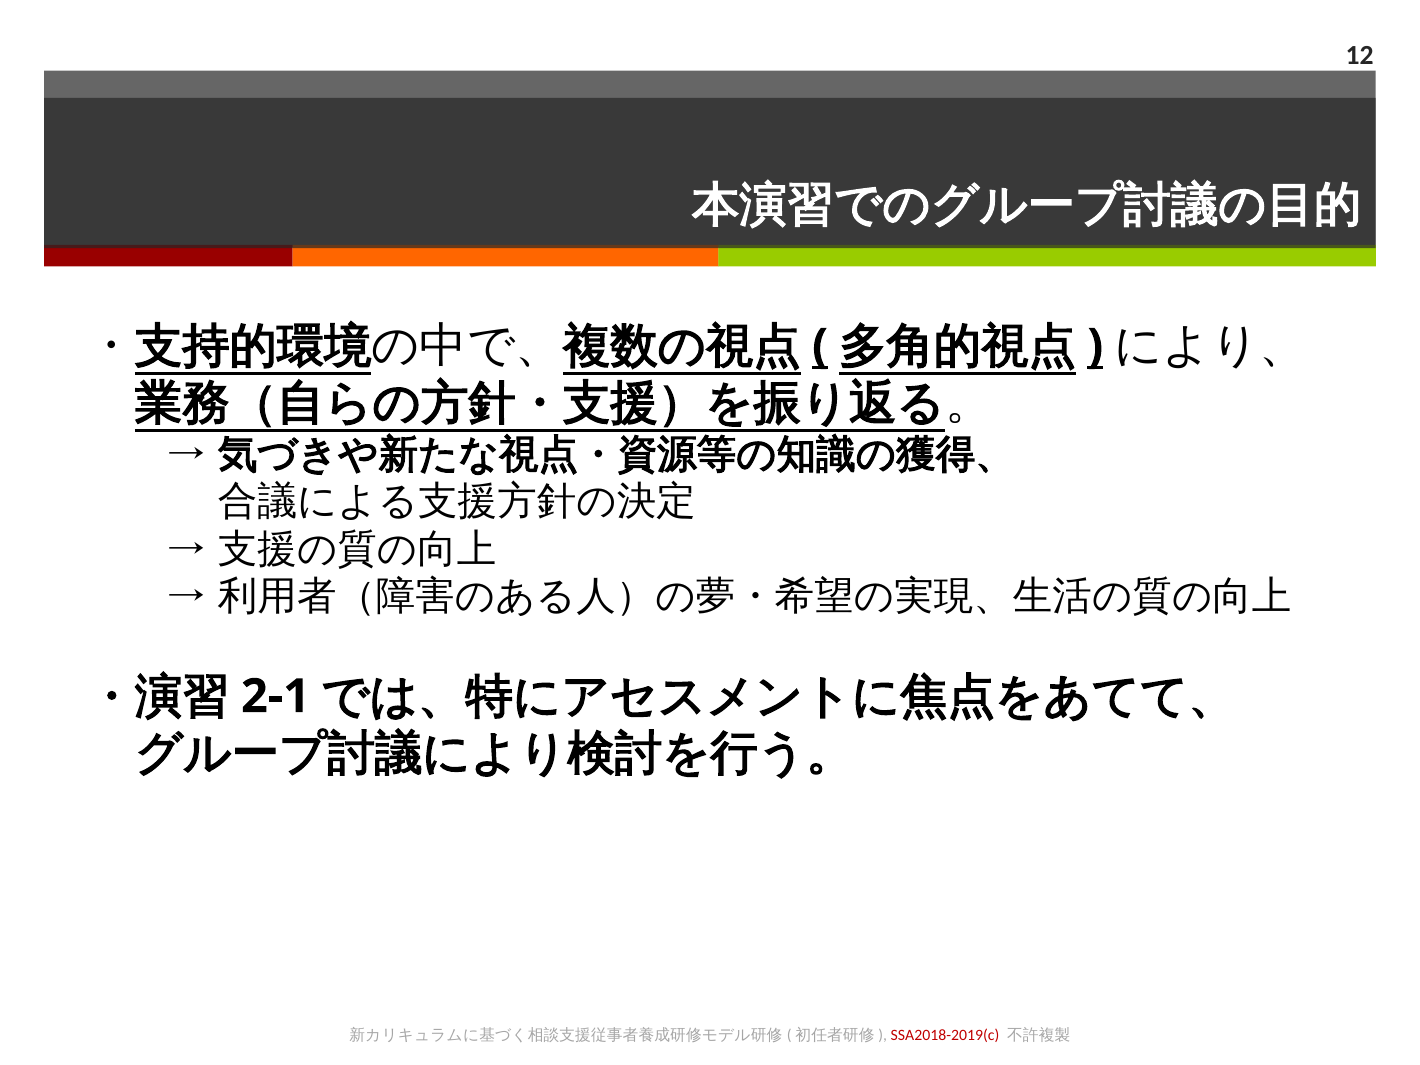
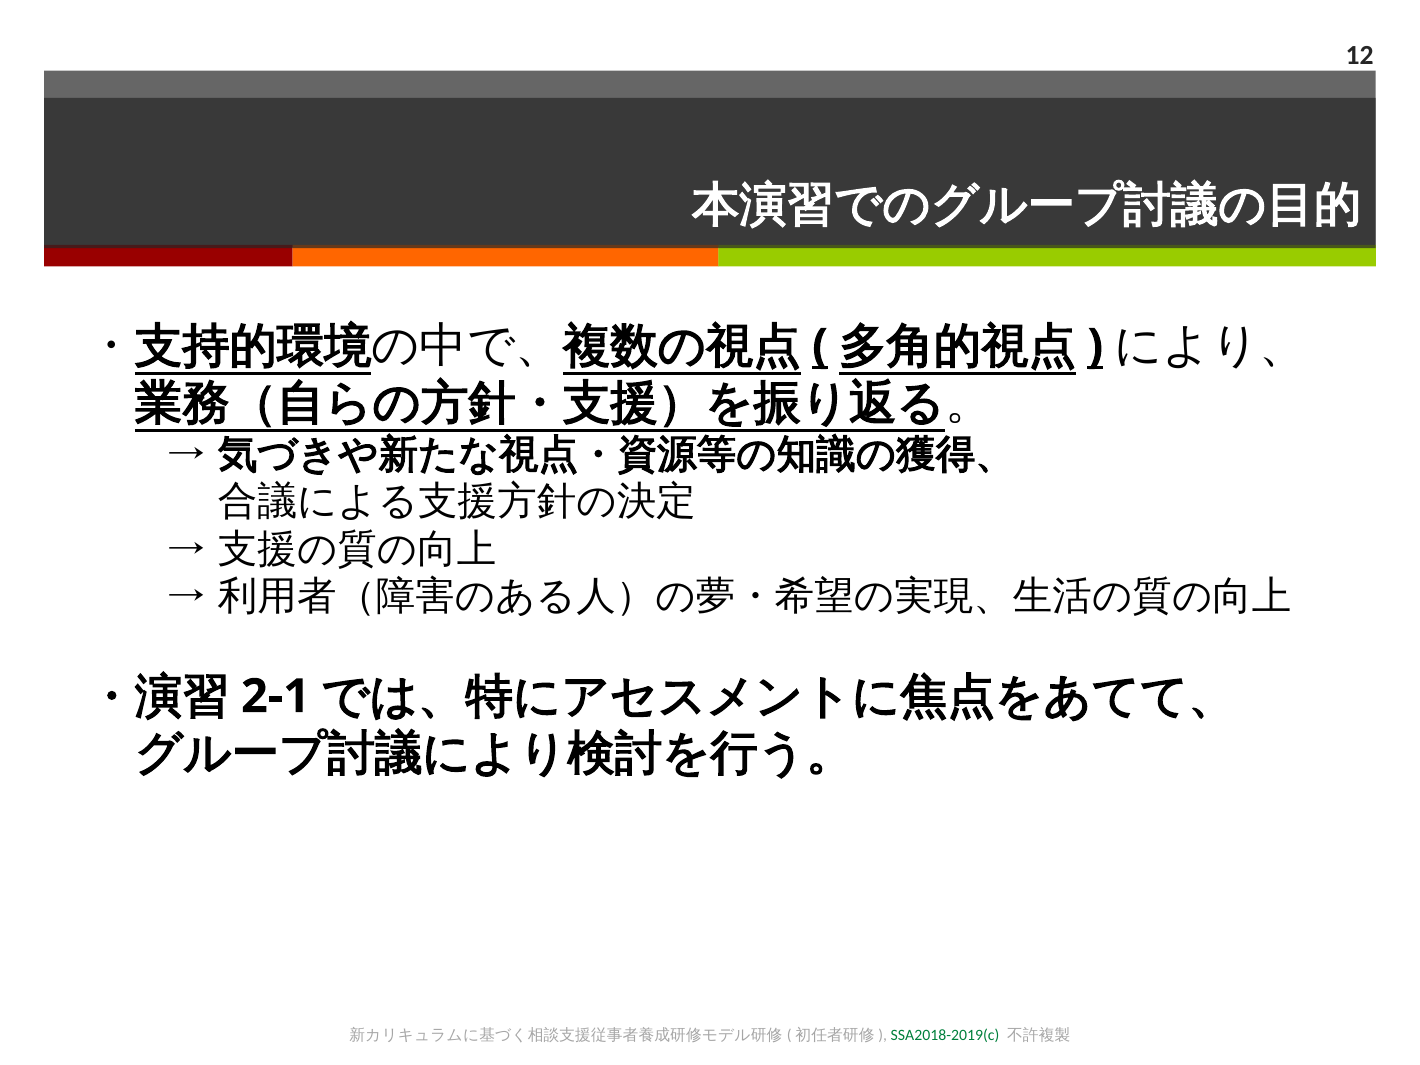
SSA2018-2019(c colour: red -> green (945, 1036)
